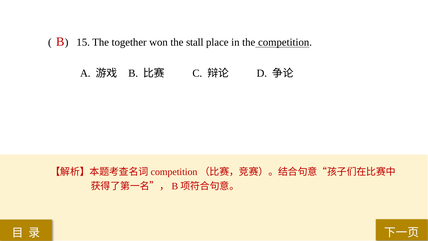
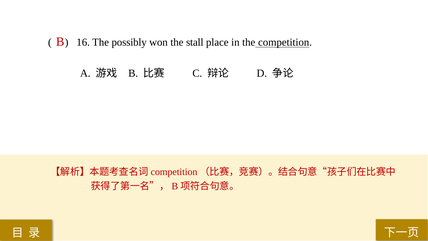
15: 15 -> 16 (83, 42)
together: together -> possibly (129, 42)
